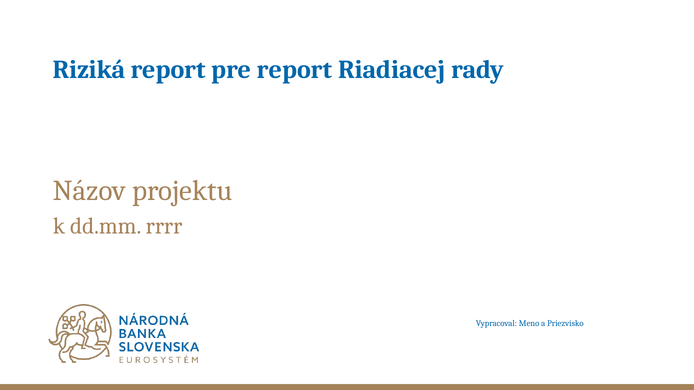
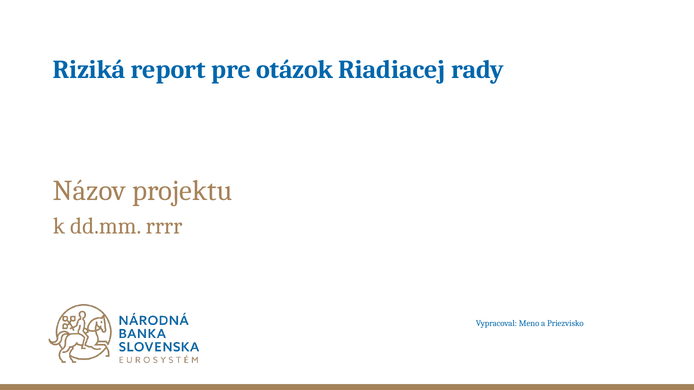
pre report: report -> otázok (295, 70)
